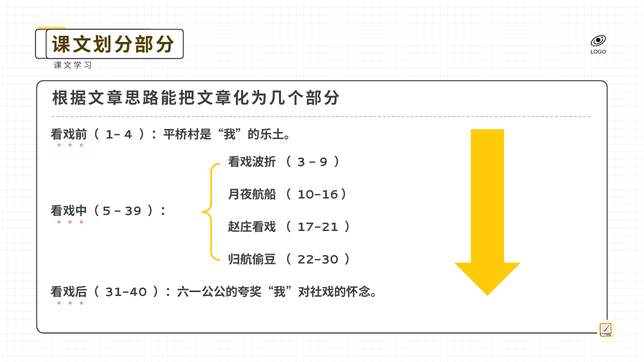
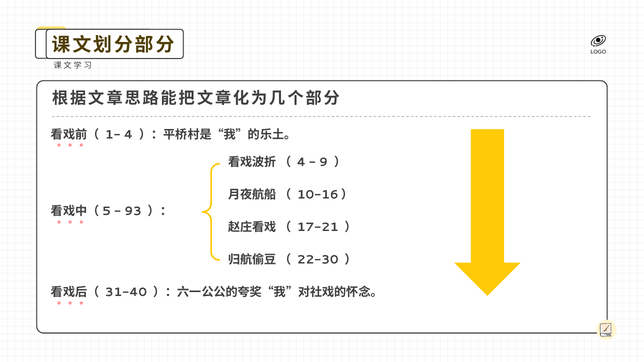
3: 3 -> 4 (301, 163)
39: 39 -> 93 (133, 211)
